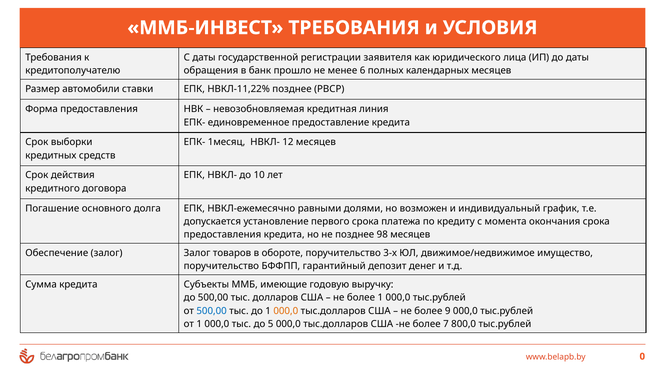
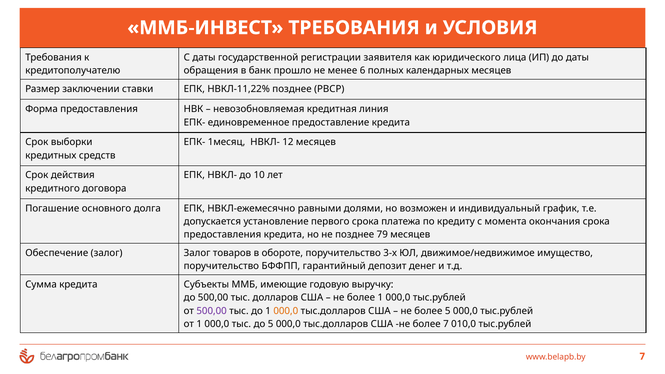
автомобили: автомобили -> заключении (91, 89)
98: 98 -> 79 (382, 235)
500,00 colour: blue -> purple (212, 311)
более 9: 9 -> 5 (448, 311)
800,0: 800,0 -> 010,0 (464, 324)
0: 0 -> 7 (642, 357)
